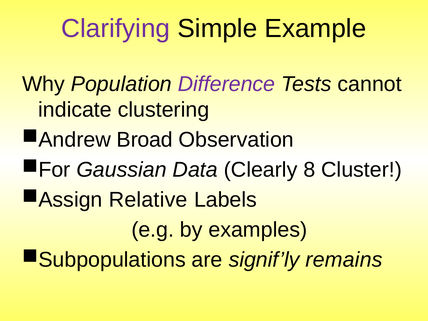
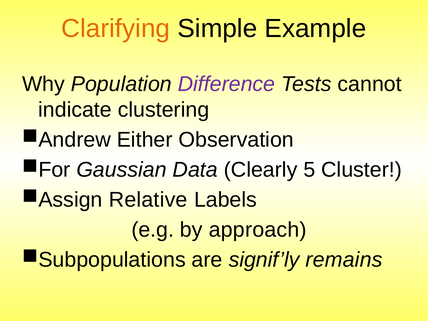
Clarifying colour: purple -> orange (116, 28)
Broad: Broad -> Either (145, 140)
8: 8 -> 5 (309, 170)
examples: examples -> approach (258, 230)
